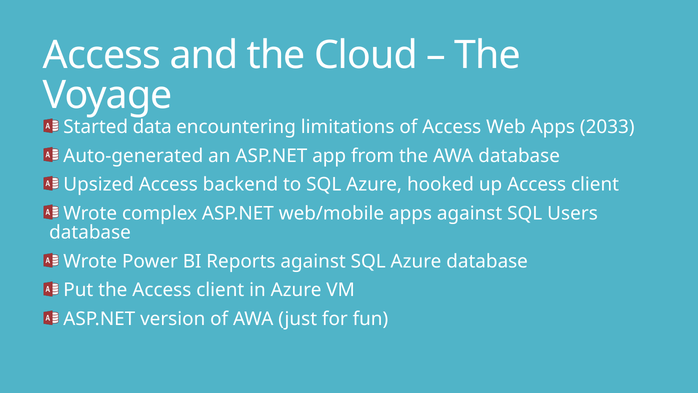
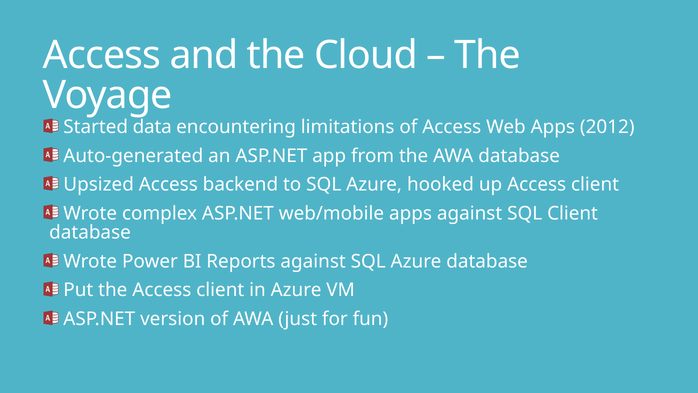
2033: 2033 -> 2012 (607, 127)
SQL Users: Users -> Client (573, 213)
